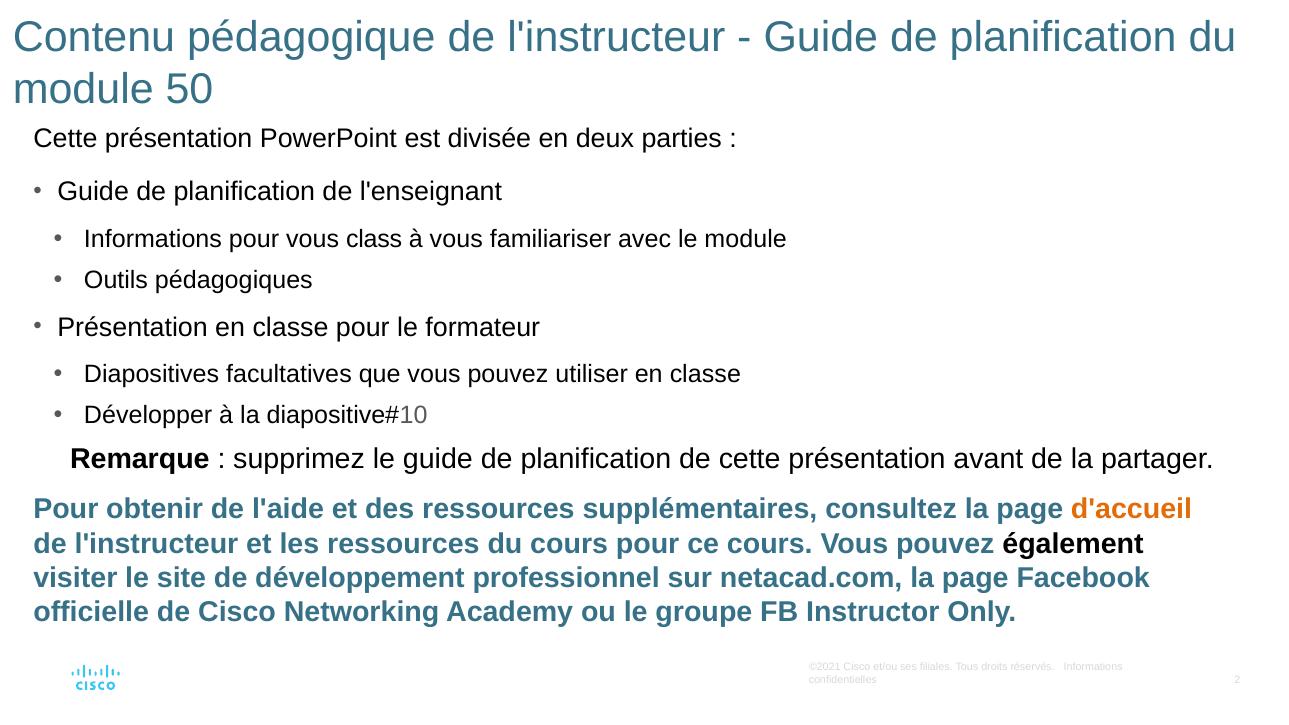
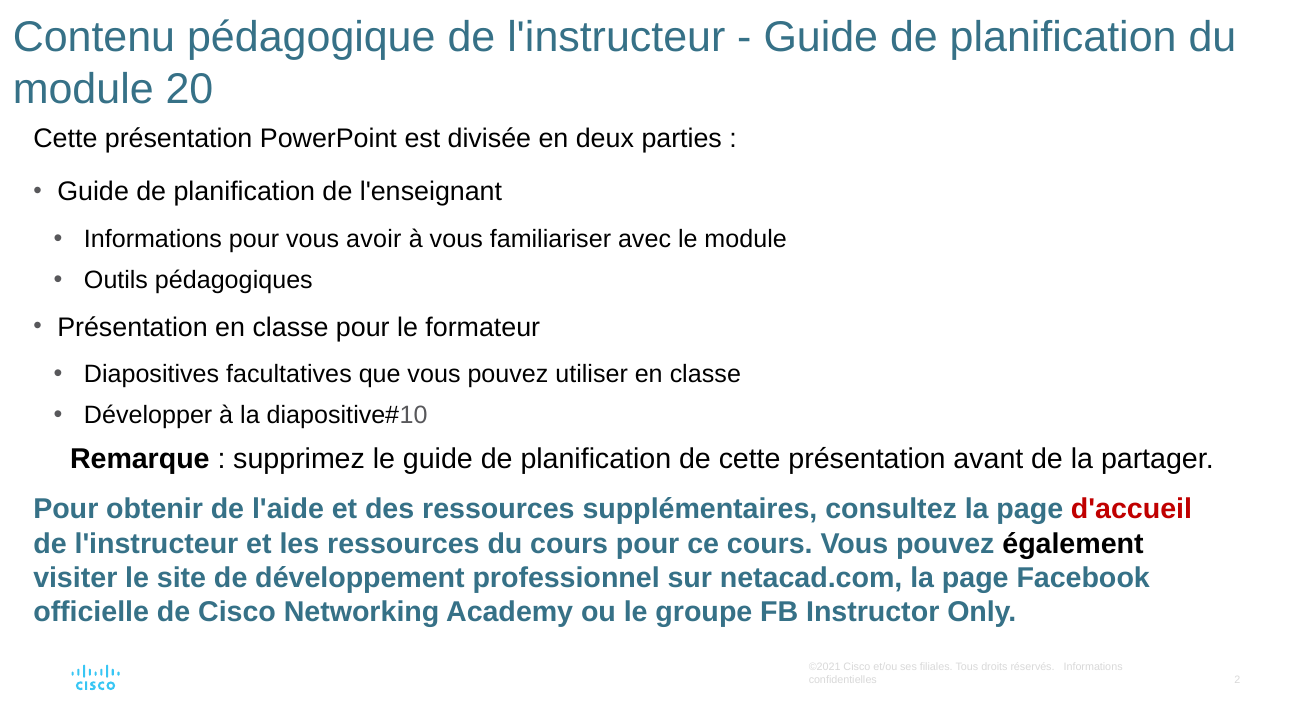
50: 50 -> 20 (189, 89)
class: class -> avoir (374, 239)
d'accueil colour: orange -> red (1131, 509)
